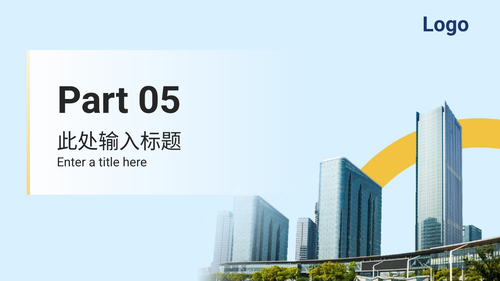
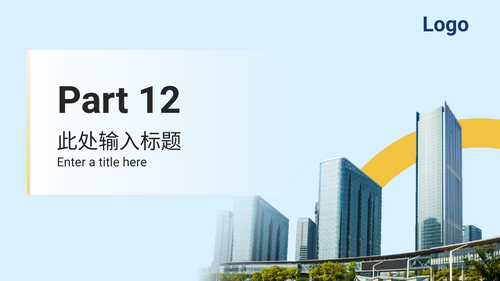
05: 05 -> 12 (159, 101)
